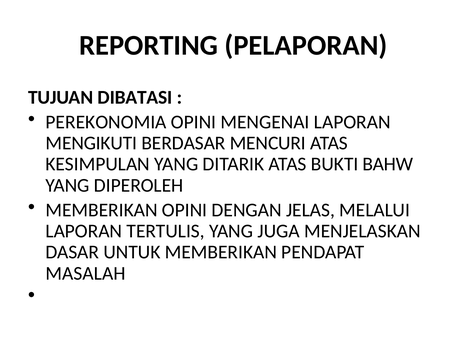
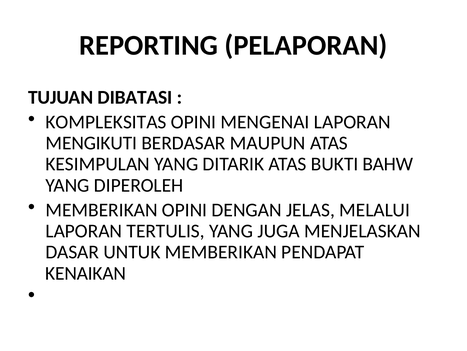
PEREKONOMIA: PEREKONOMIA -> KOMPLEKSITAS (106, 122)
MENCURI: MENCURI -> MAUPUN (268, 143)
MASALAH: MASALAH -> KENAIKAN (86, 273)
